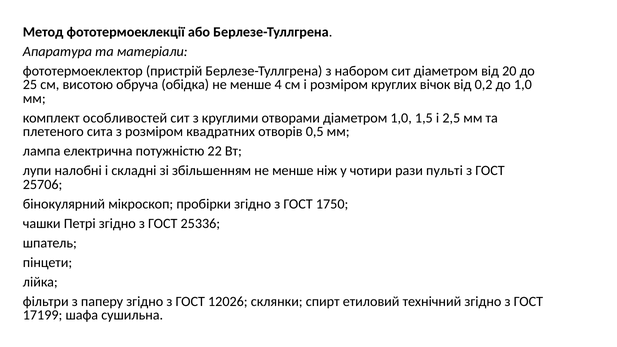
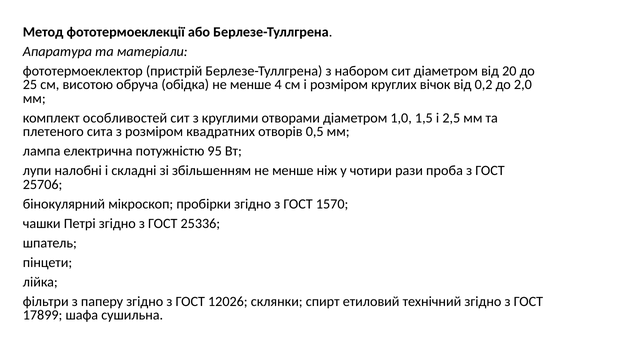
до 1,0: 1,0 -> 2,0 (523, 85)
22: 22 -> 95 (215, 151)
пульті: пульті -> проба (445, 171)
1750: 1750 -> 1570 (332, 204)
17199: 17199 -> 17899 (43, 315)
